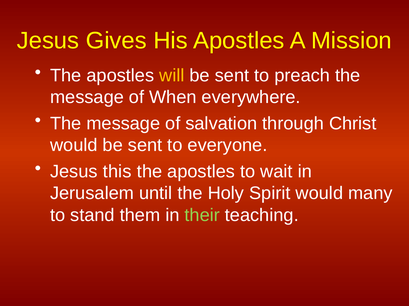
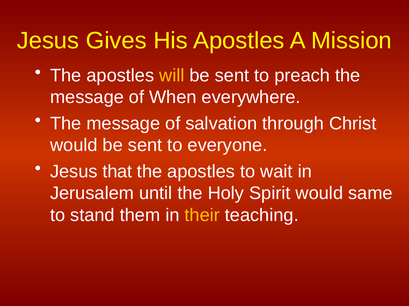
this: this -> that (117, 172)
many: many -> same (370, 194)
their colour: light green -> yellow (202, 216)
